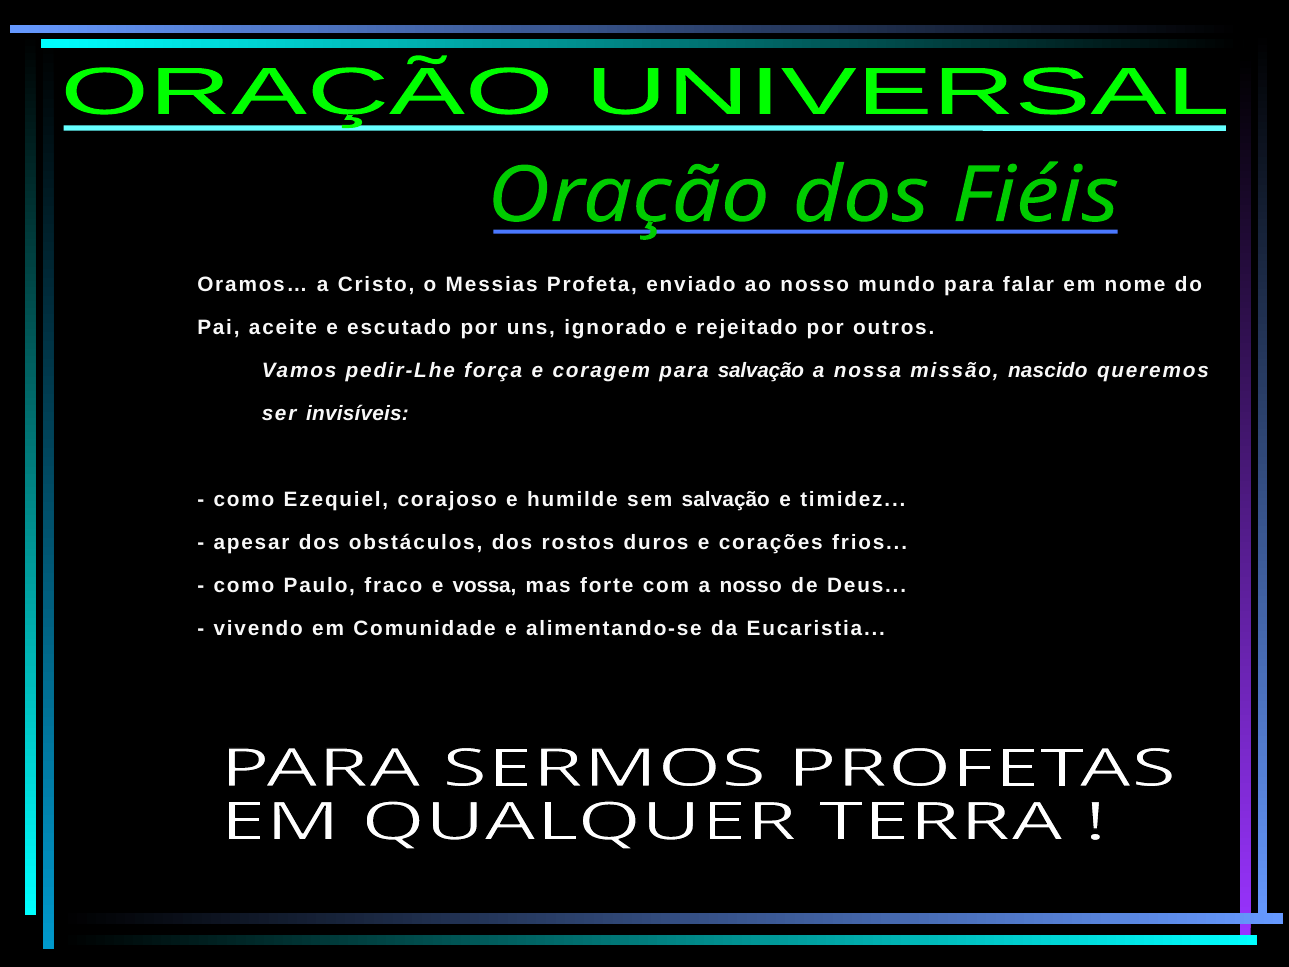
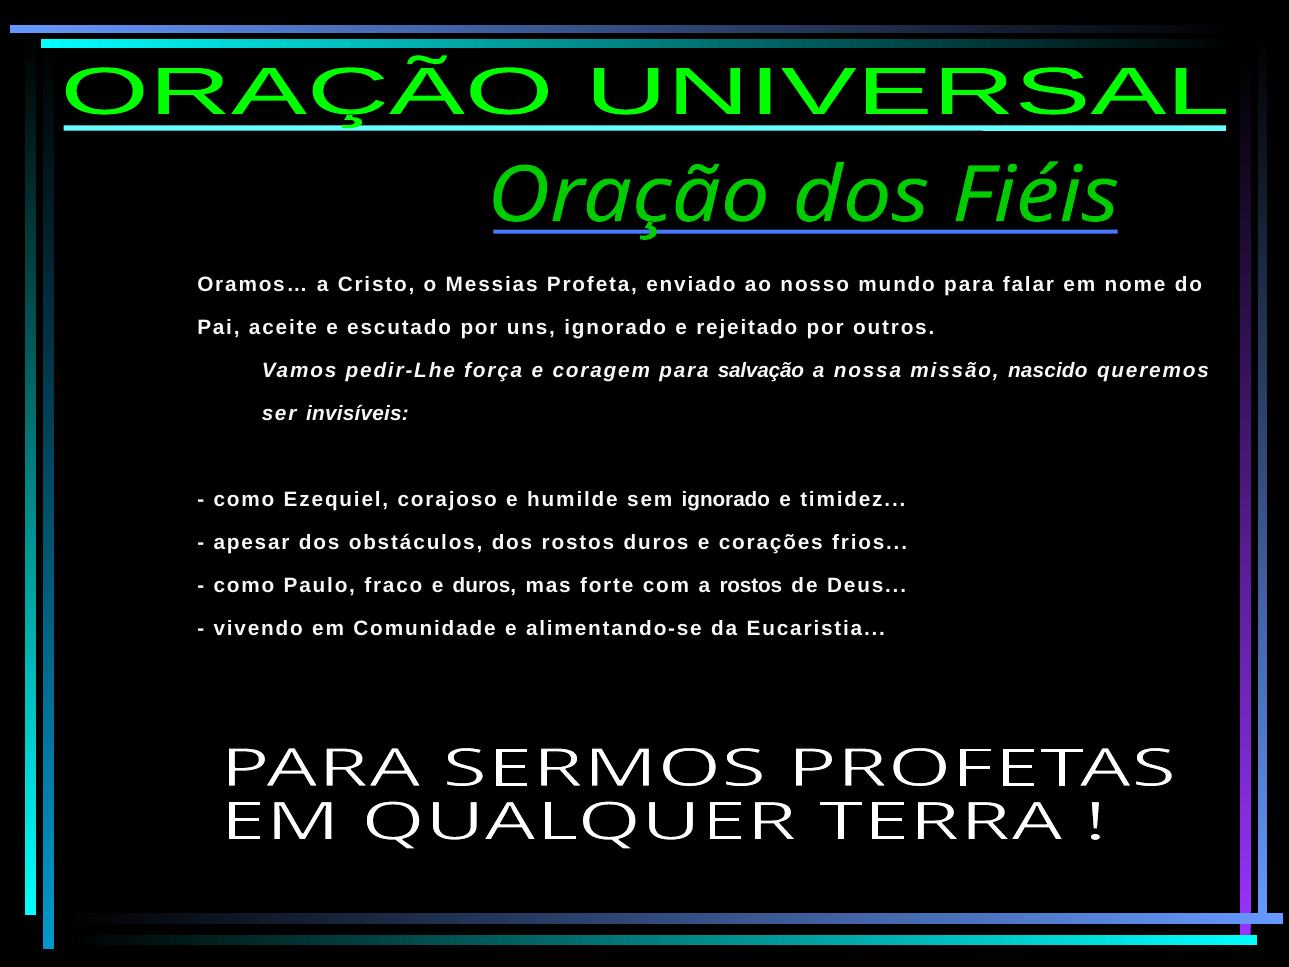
sem salvação: salvação -> ignorado (726, 500)
e vossa: vossa -> duros (484, 586)
a nosso: nosso -> rostos (751, 586)
